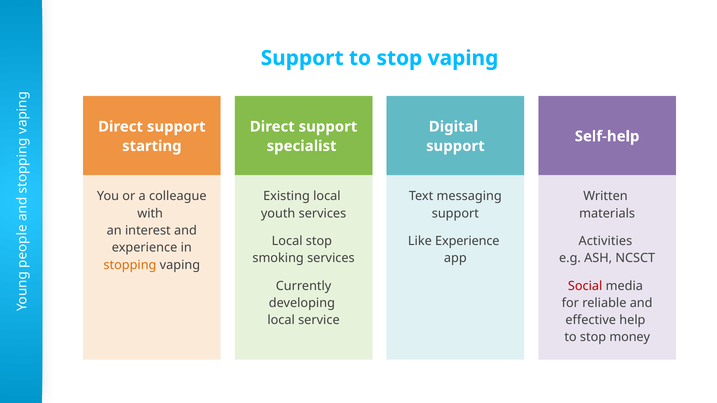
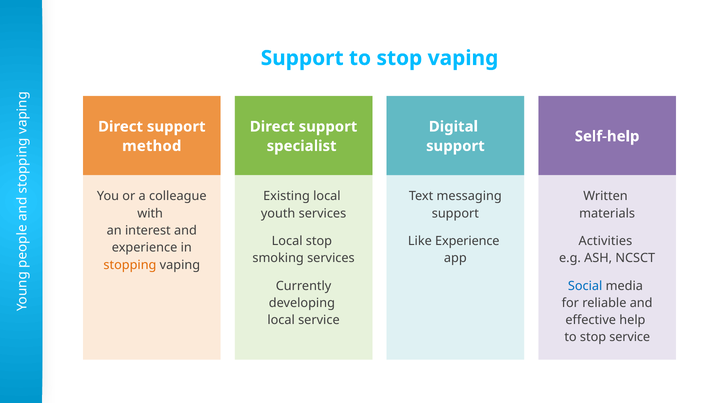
starting: starting -> method (152, 146)
Social colour: red -> blue (585, 286)
stop money: money -> service (630, 338)
